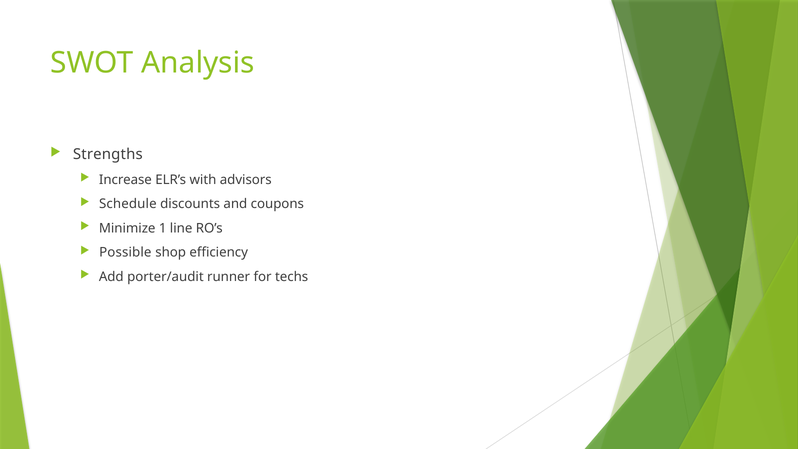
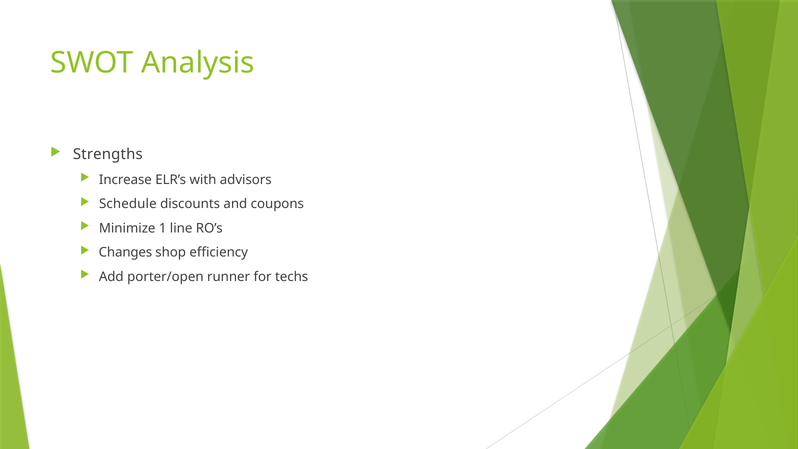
Possible: Possible -> Changes (125, 252)
porter/audit: porter/audit -> porter/open (165, 277)
